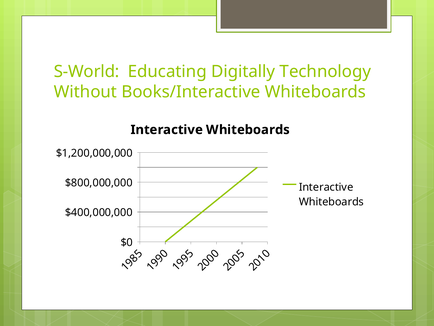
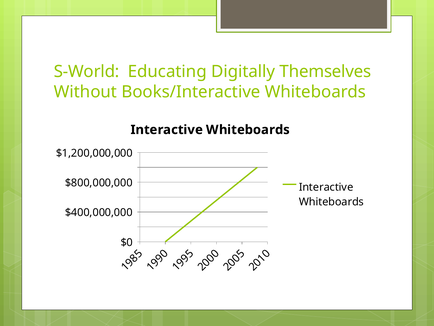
Technology: Technology -> Themselves (325, 72)
